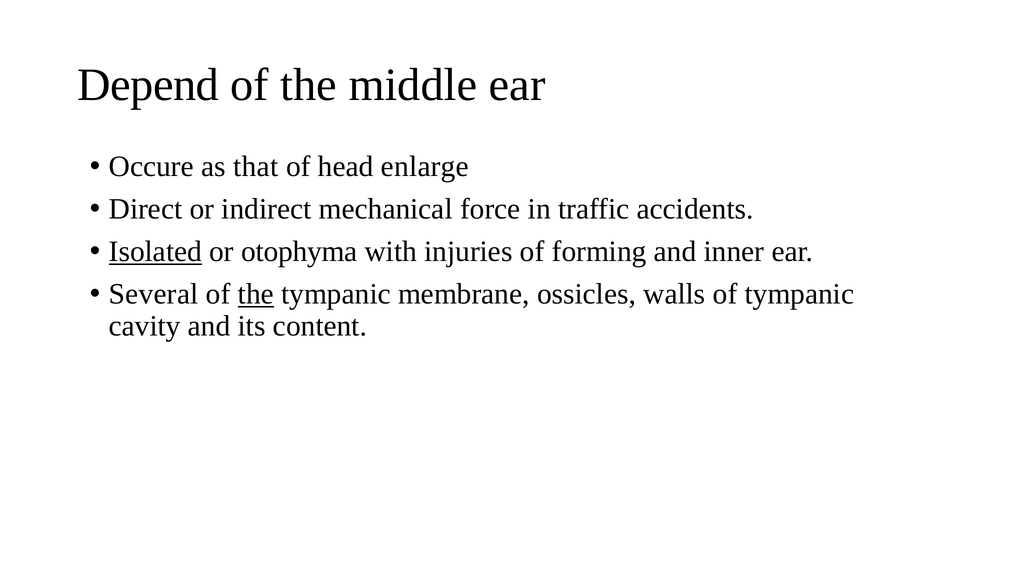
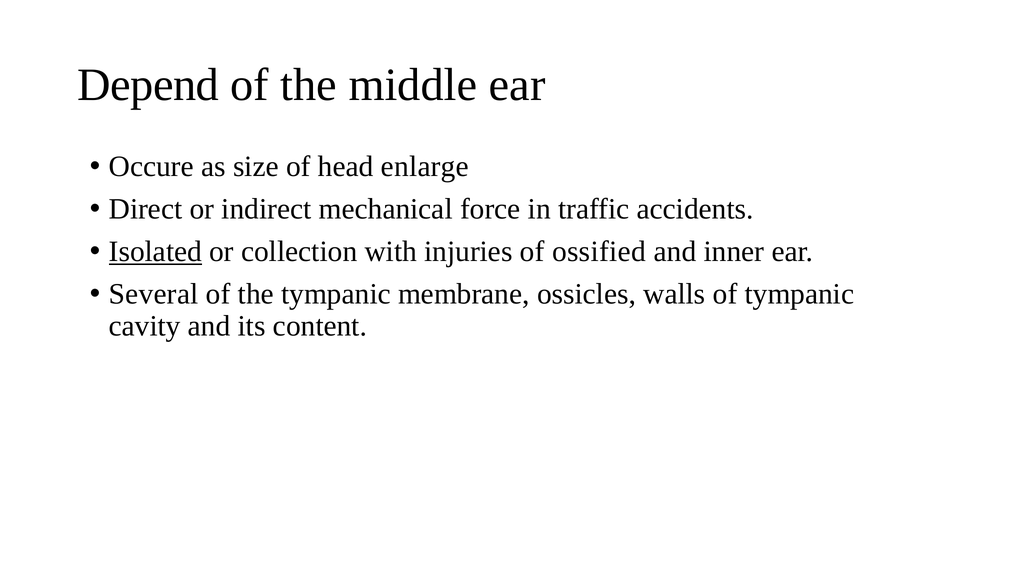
that: that -> size (256, 167)
otophyma: otophyma -> collection (299, 252)
forming: forming -> ossified (599, 252)
the underline: present -> none (256, 294)
